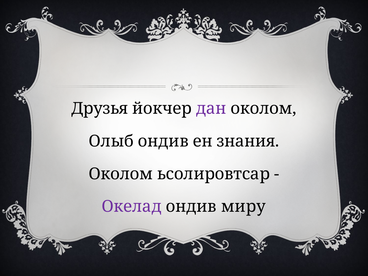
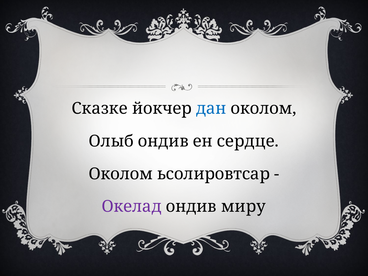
Друзья: Друзья -> Сказке (100, 108)
дан colour: purple -> blue (211, 108)
знания: знания -> сердце (248, 141)
